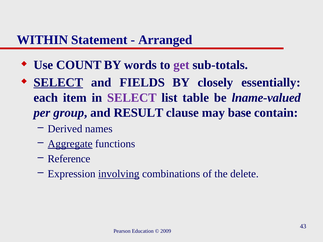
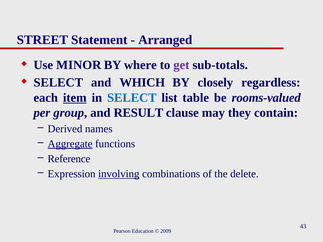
WITHIN: WITHIN -> STREET (42, 40)
COUNT: COUNT -> MINOR (79, 65)
words: words -> where (140, 65)
SELECT underline: present -> none (58, 83)
FIELDS: FIELDS -> WHICH (142, 83)
essentially: essentially -> regardless (271, 83)
item underline: none -> present (75, 98)
SELECT colour: purple -> blue (132, 98)
lname-valued: lname-valued -> rooms-valued (266, 98)
base: base -> they (239, 113)
